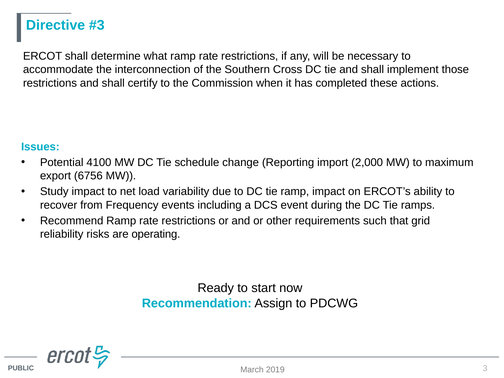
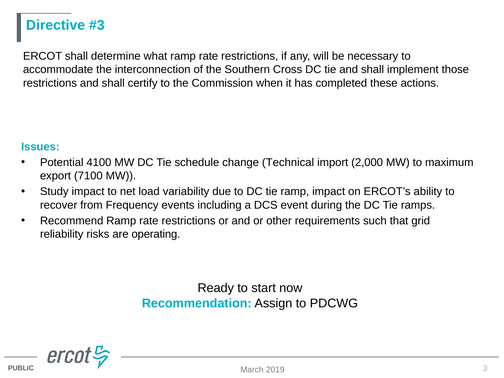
Reporting: Reporting -> Technical (288, 163)
6756: 6756 -> 7100 (88, 176)
